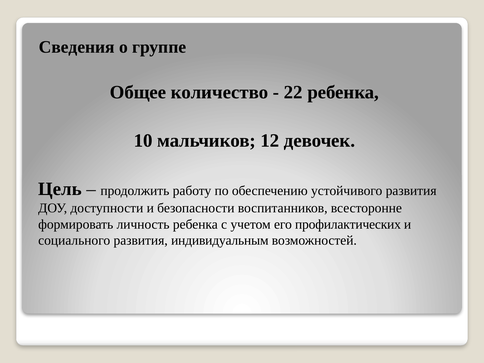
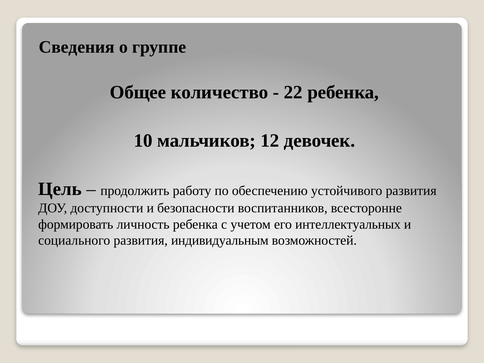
профилактических: профилактических -> интеллектуальных (348, 224)
